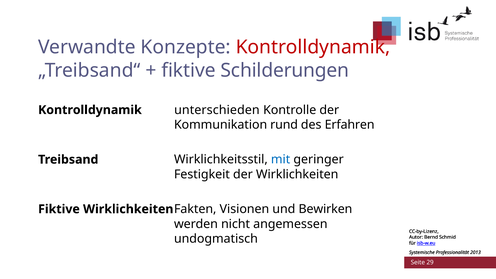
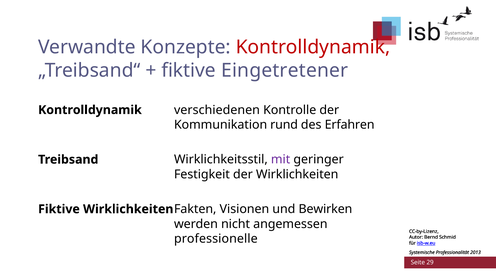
Schilderungen: Schilderungen -> Eingetretener (285, 70)
unterschieden: unterschieden -> verschiedenen (217, 110)
mit colour: blue -> purple (281, 160)
undogmatisch: undogmatisch -> professionelle (216, 239)
